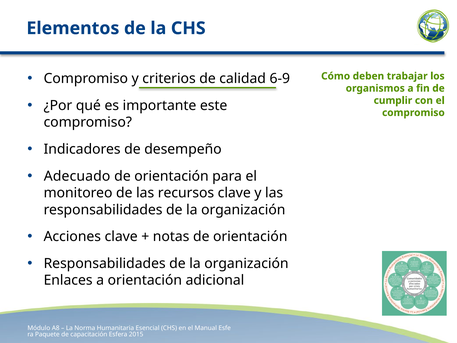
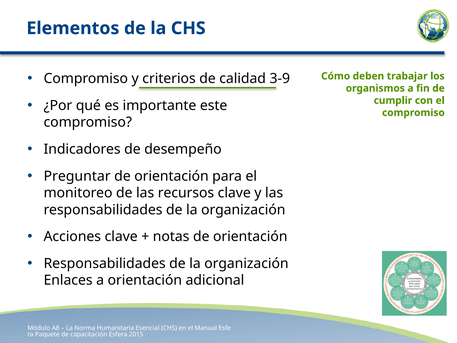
6-9: 6-9 -> 3-9 (280, 79)
Adecuado: Adecuado -> Preguntar (77, 176)
